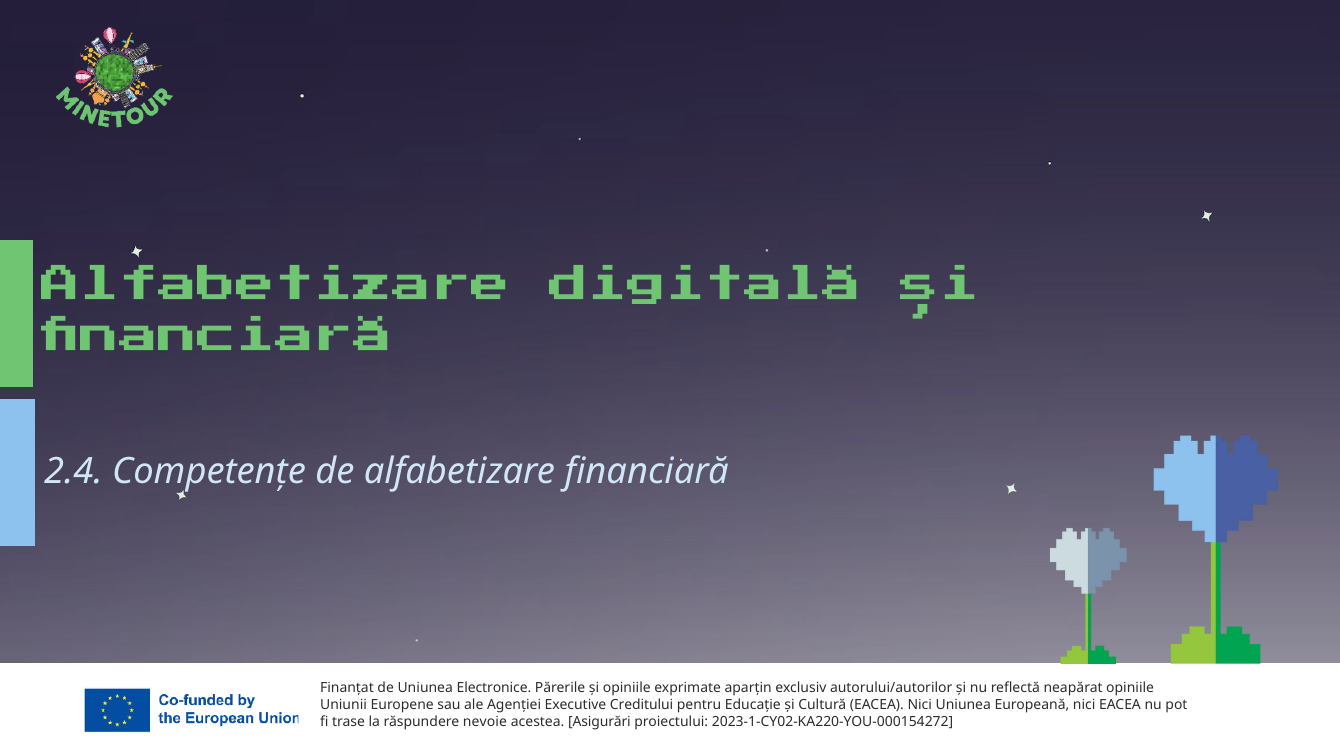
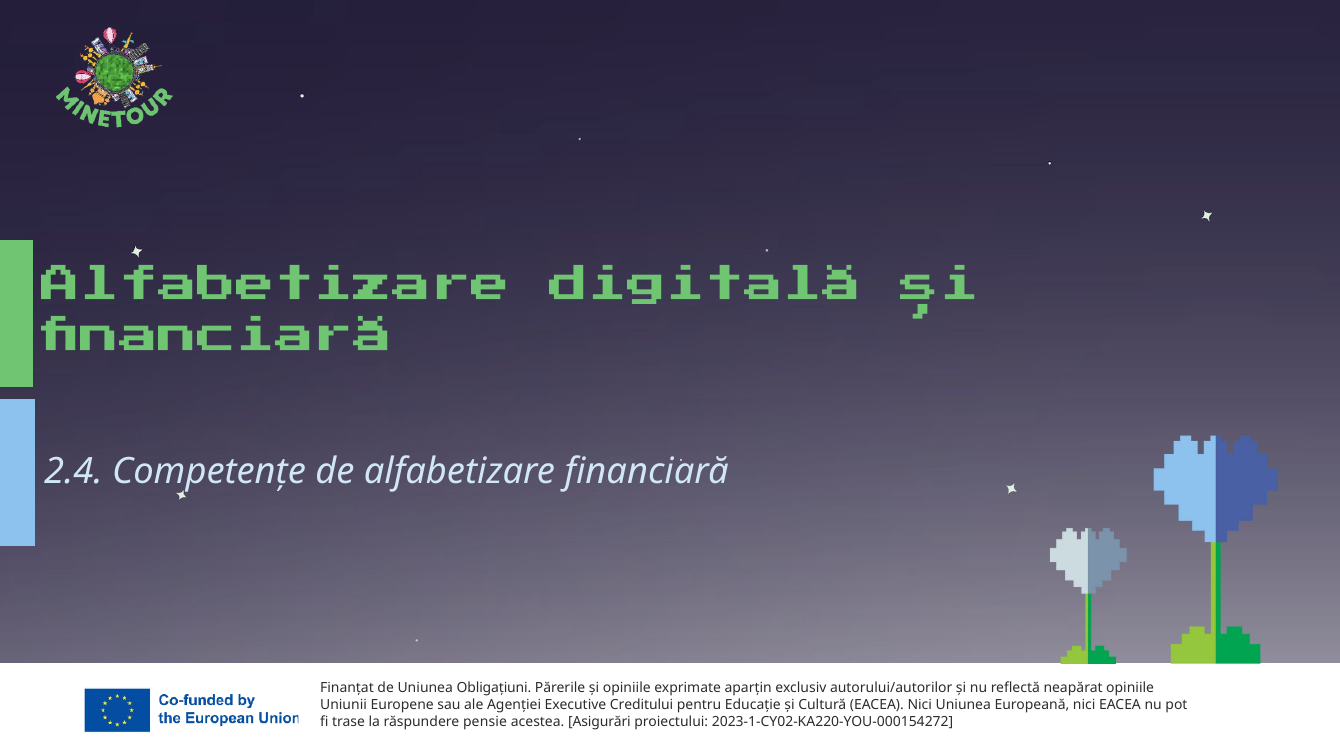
Electronice: Electronice -> Obligațiuni (494, 688)
nevoie: nevoie -> pensie (485, 722)
